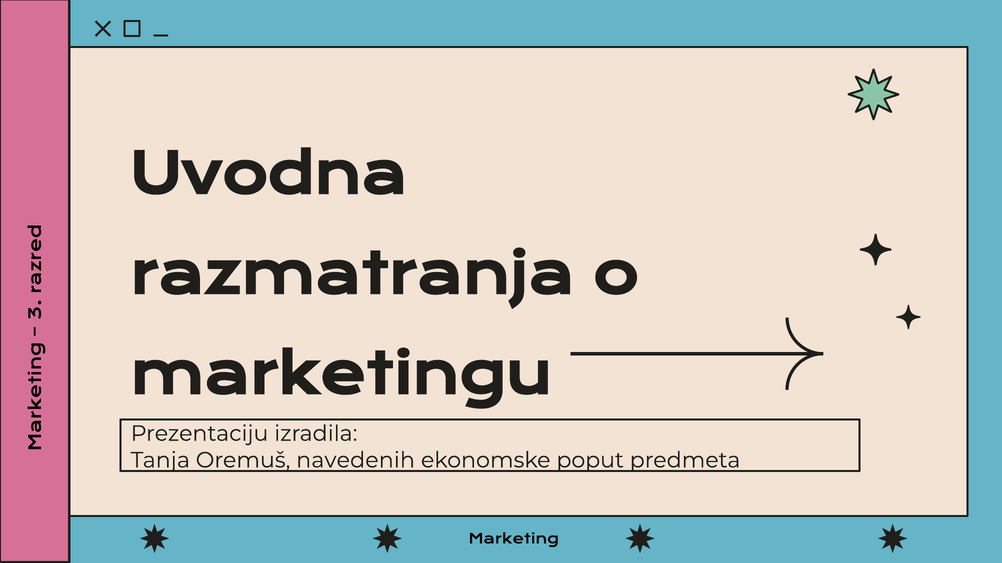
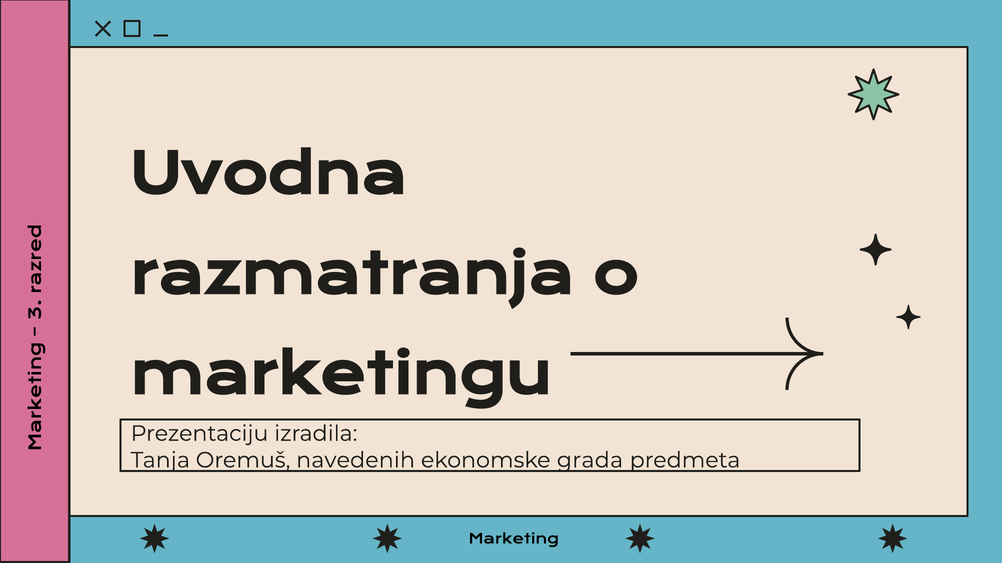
poput: poput -> grada (590, 461)
